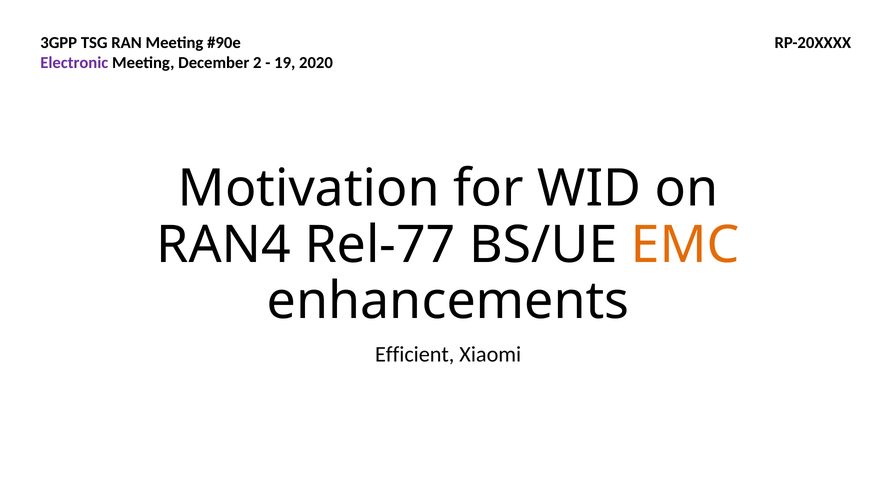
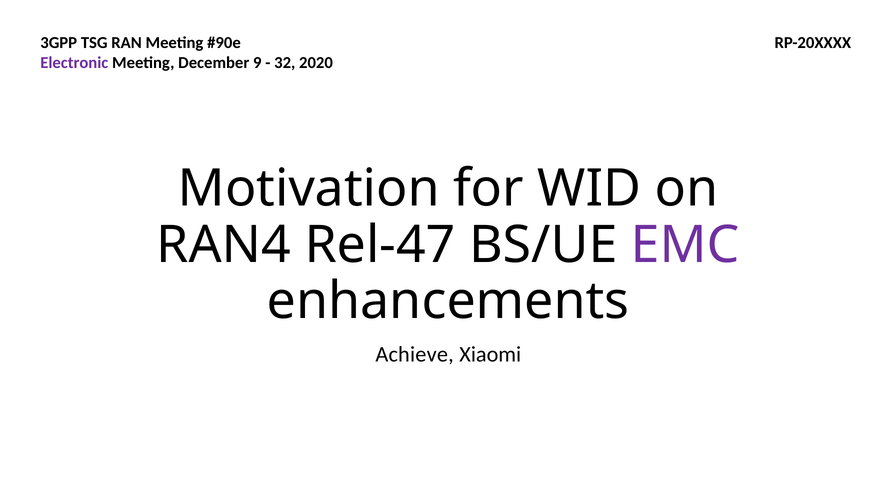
2: 2 -> 9 (257, 63)
19: 19 -> 32 (285, 63)
Rel-77: Rel-77 -> Rel-47 (380, 245)
EMC colour: orange -> purple (685, 245)
Efficient: Efficient -> Achieve (415, 354)
